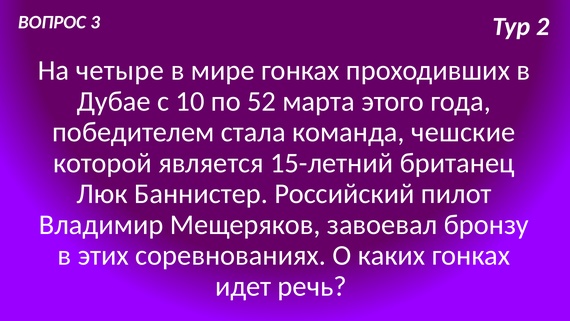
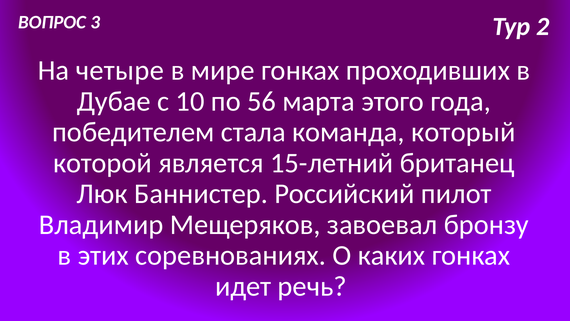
52: 52 -> 56 (262, 101)
чешские: чешские -> который (463, 132)
